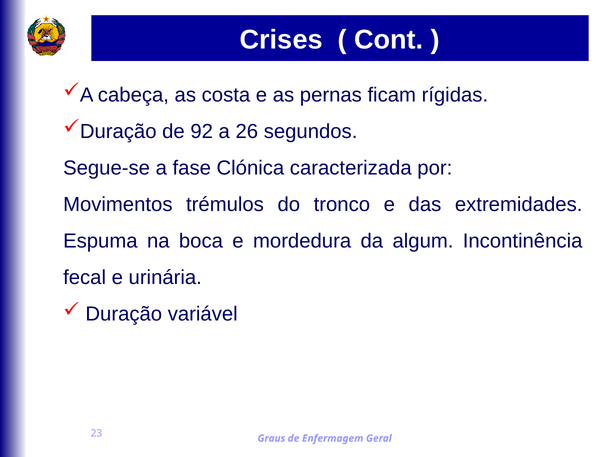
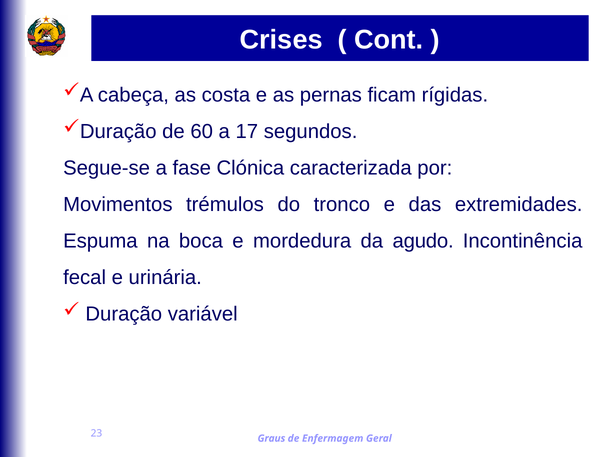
92: 92 -> 60 (202, 131)
26: 26 -> 17 (247, 131)
algum: algum -> agudo (423, 241)
